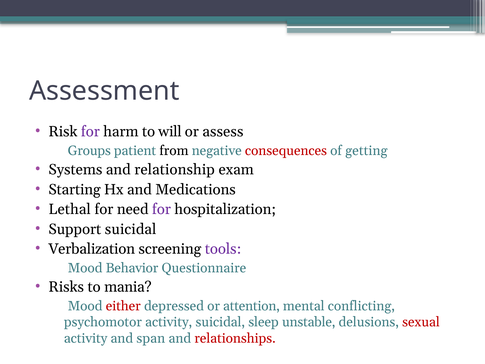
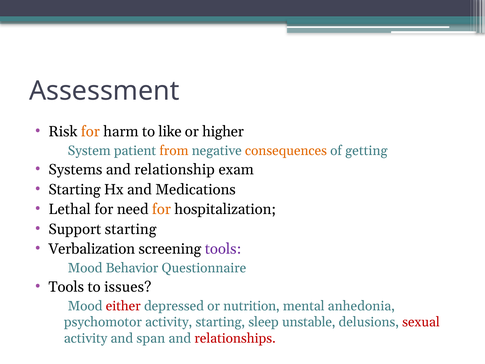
for colour: purple -> orange (90, 132)
will: will -> like (170, 132)
assess: assess -> higher (223, 132)
Groups: Groups -> System (89, 151)
from colour: black -> orange (174, 151)
consequences colour: red -> orange (286, 151)
for colour: purple -> orange (161, 209)
Support suicidal: suicidal -> starting (131, 229)
Risks: Risks -> Tools (66, 287)
mania: mania -> issues (128, 287)
attention: attention -> nutrition (251, 306)
conflicting: conflicting -> anhedonia (361, 306)
activity suicidal: suicidal -> starting (220, 322)
